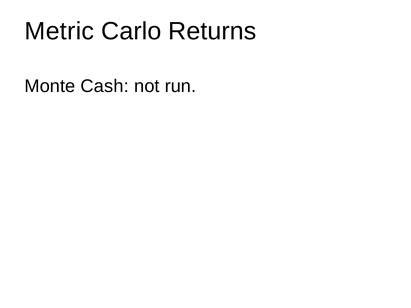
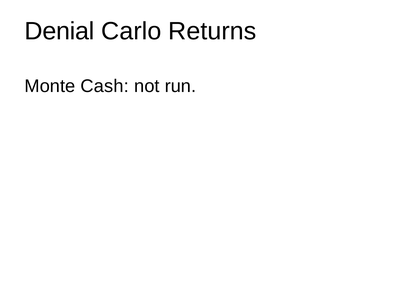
Metric: Metric -> Denial (60, 31)
